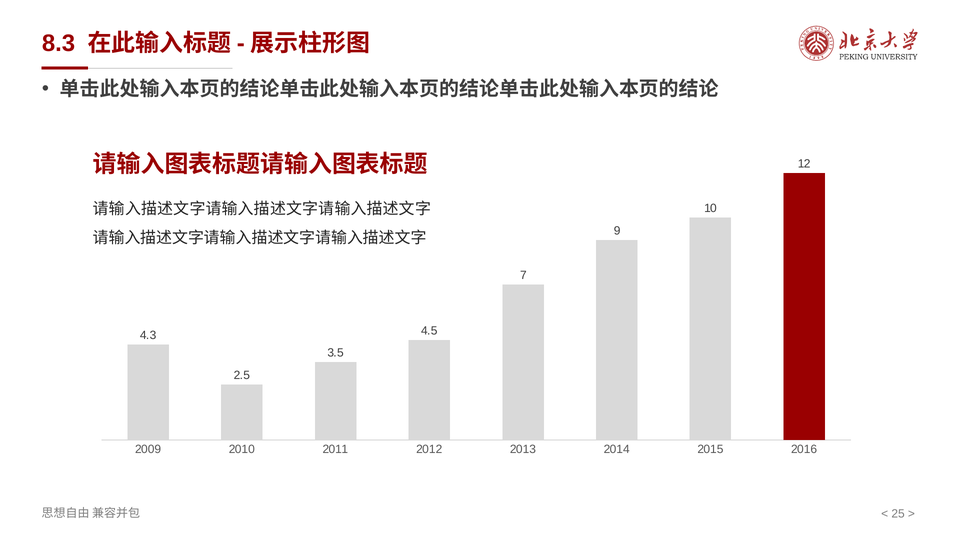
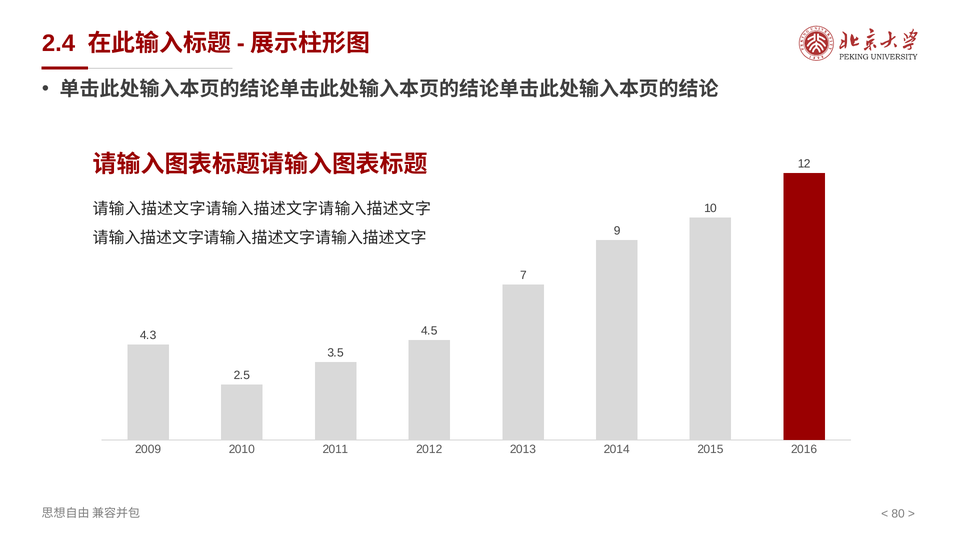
8.3: 8.3 -> 2.4 (59, 43)
25: 25 -> 80 (898, 514)
